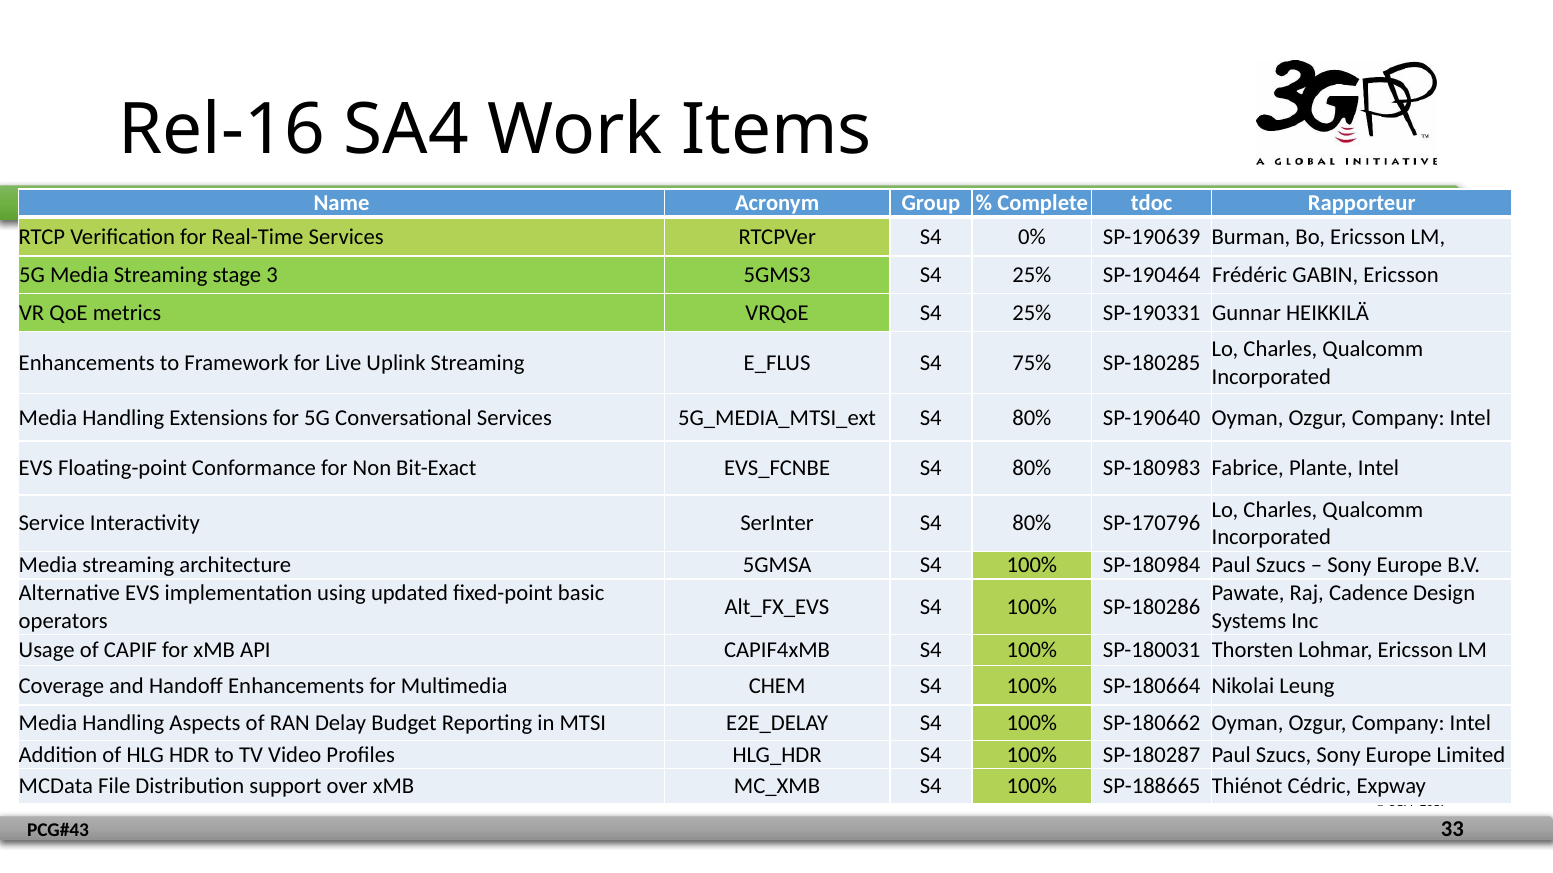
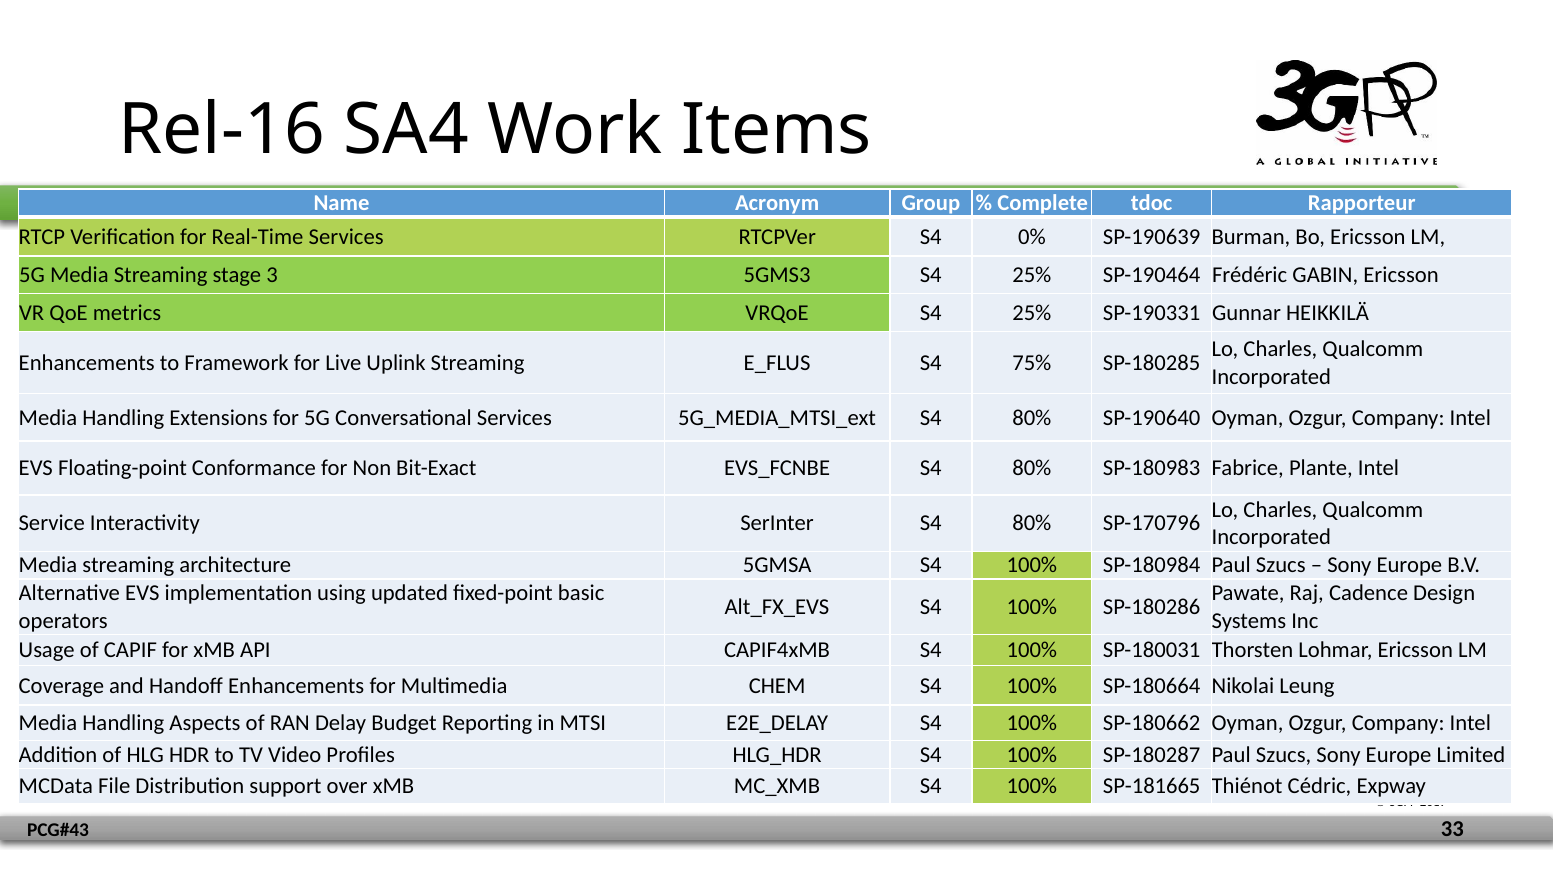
SP-188665: SP-188665 -> SP-181665 (1152, 787)
